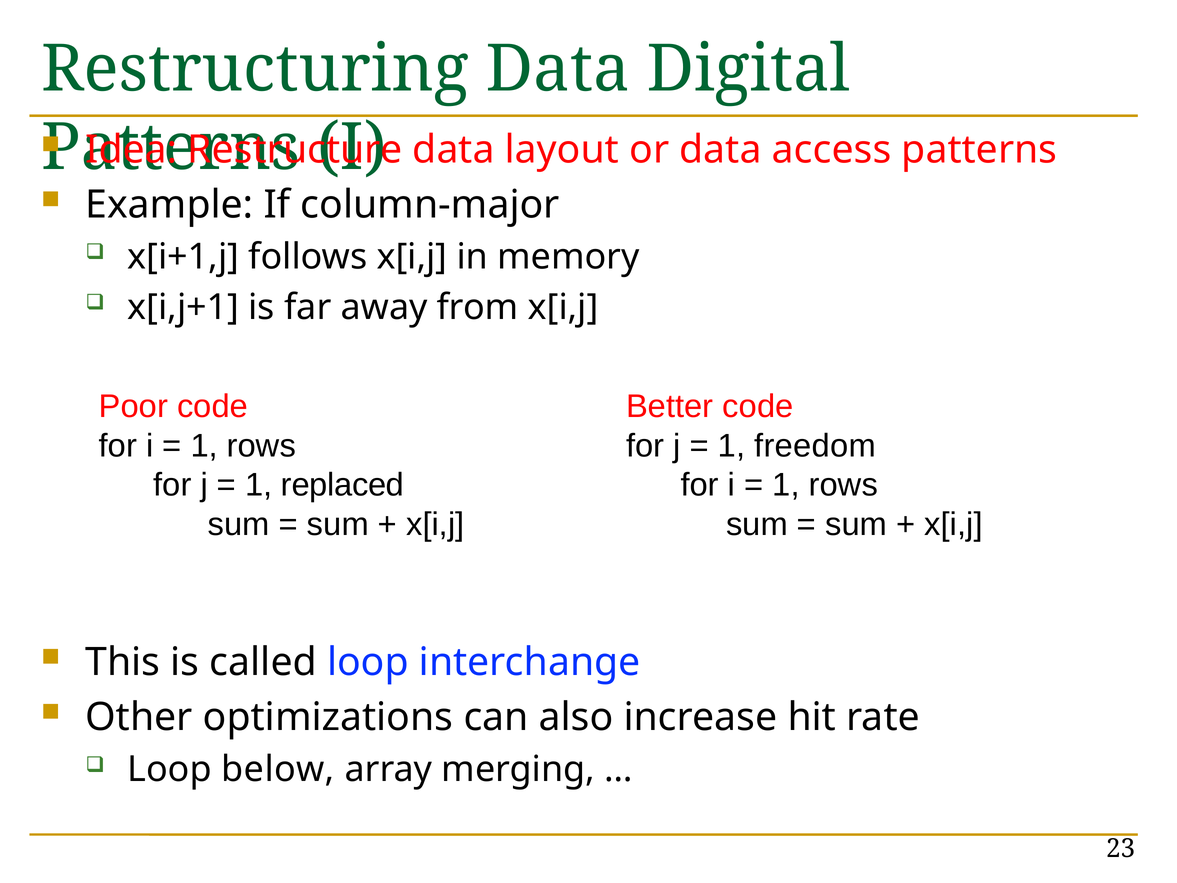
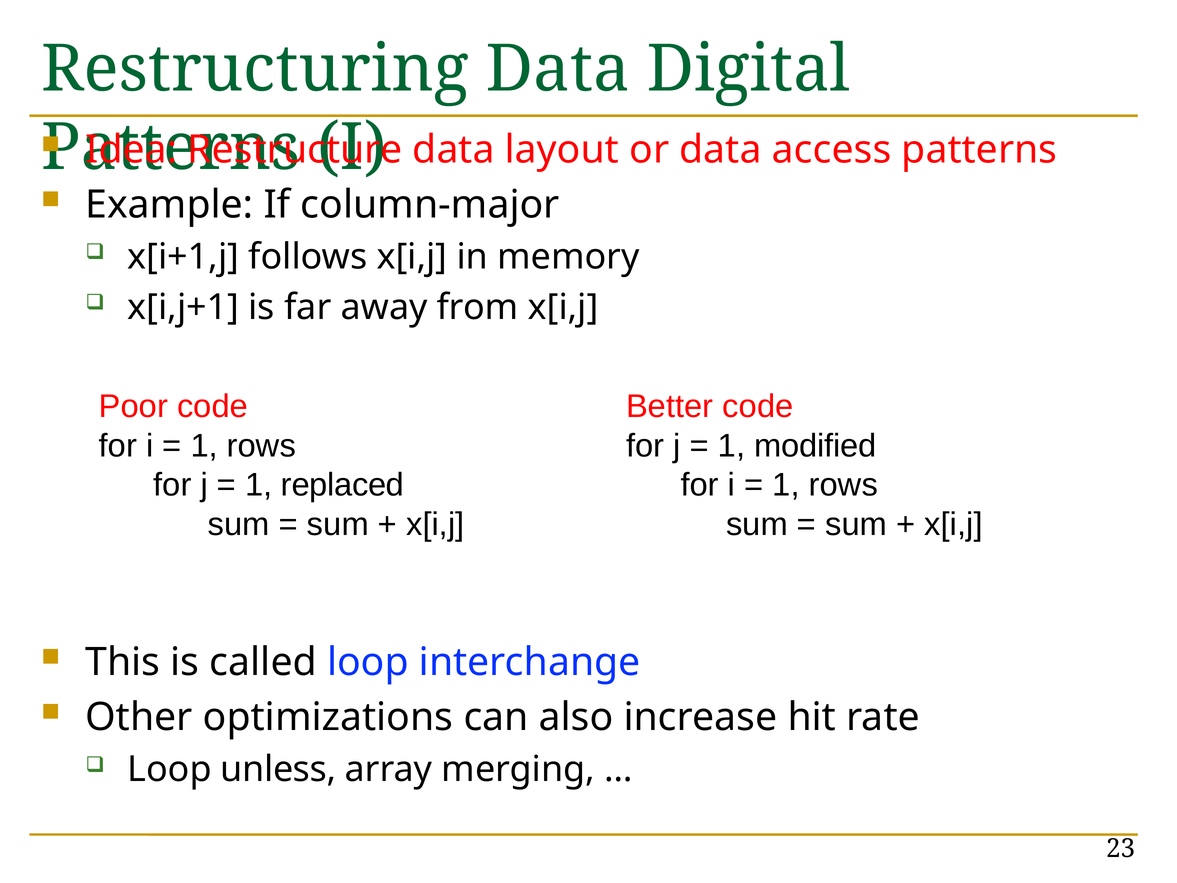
freedom: freedom -> modified (815, 446)
below: below -> unless (278, 769)
